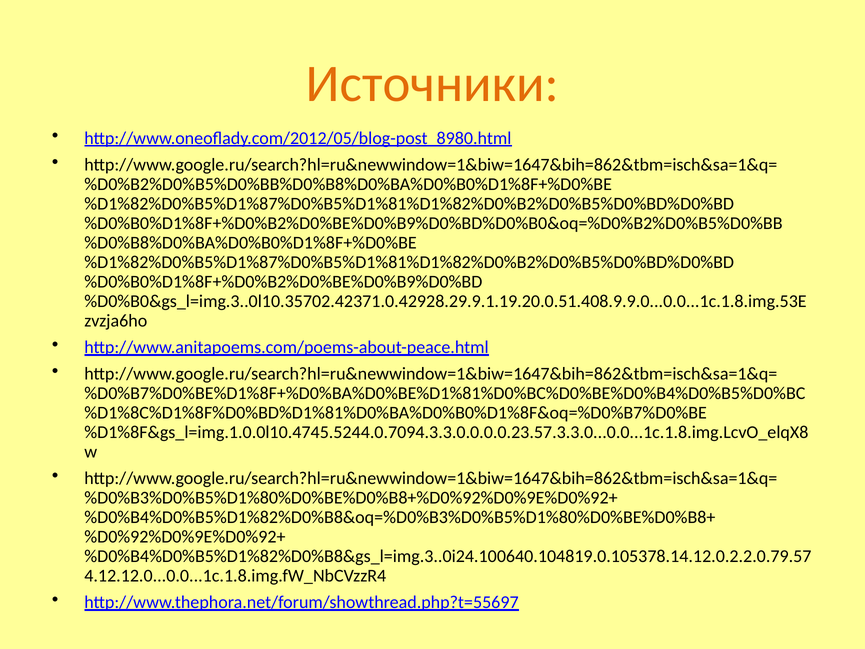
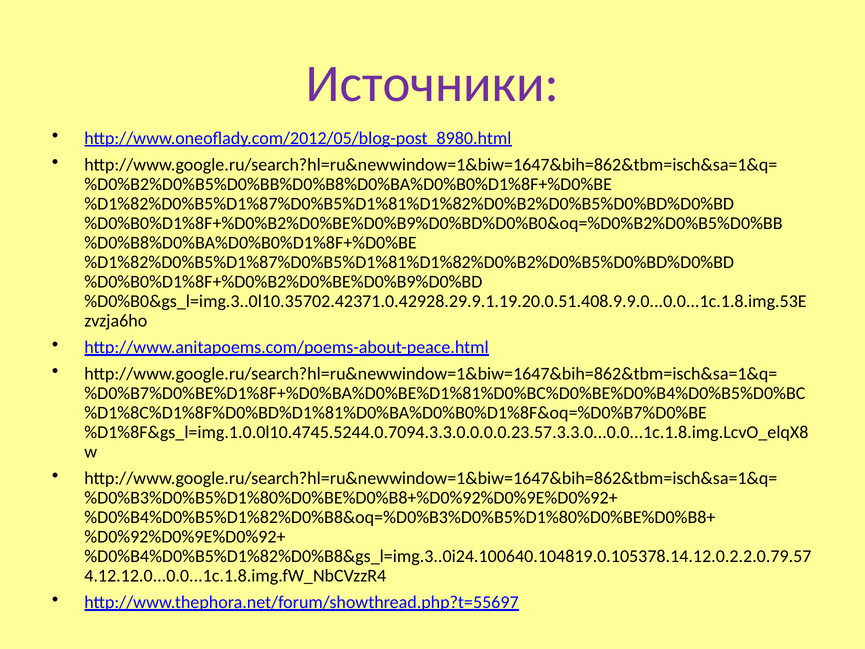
Источники colour: orange -> purple (432, 84)
